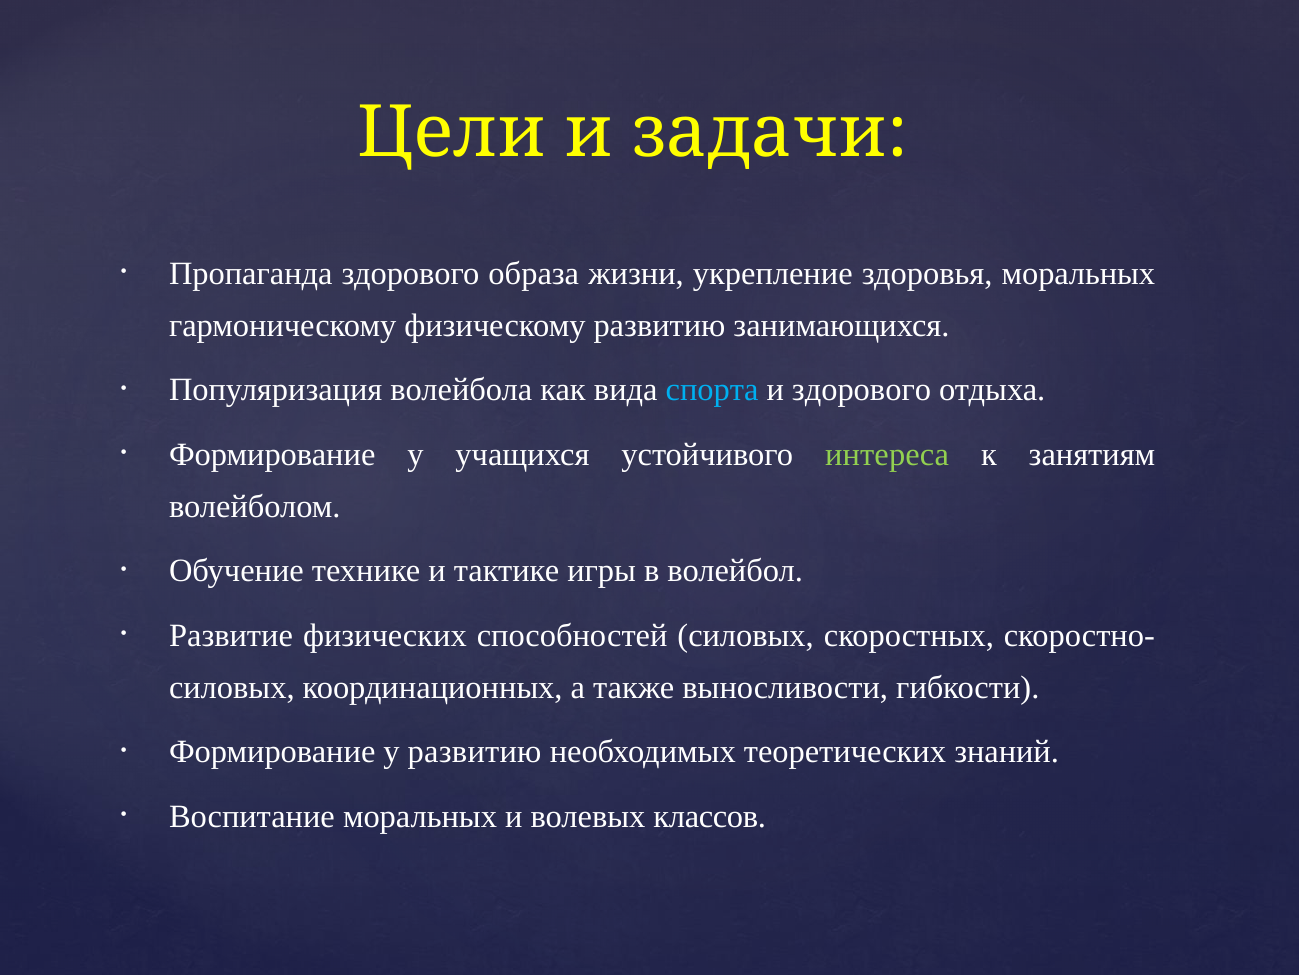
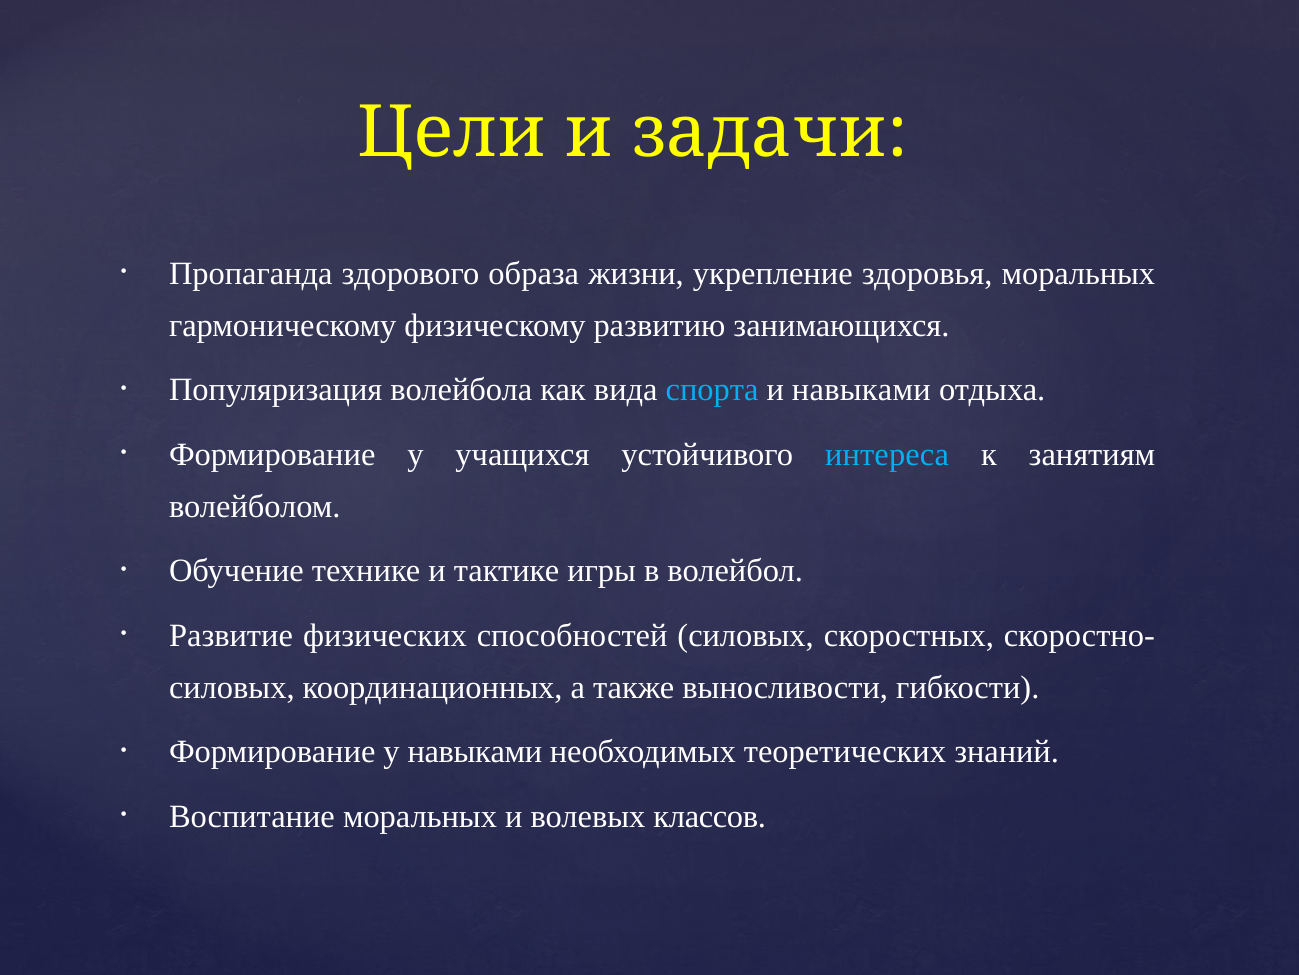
и здорового: здорового -> навыками (861, 390)
интереса colour: light green -> light blue (887, 454)
у развитию: развитию -> навыками (475, 752)
